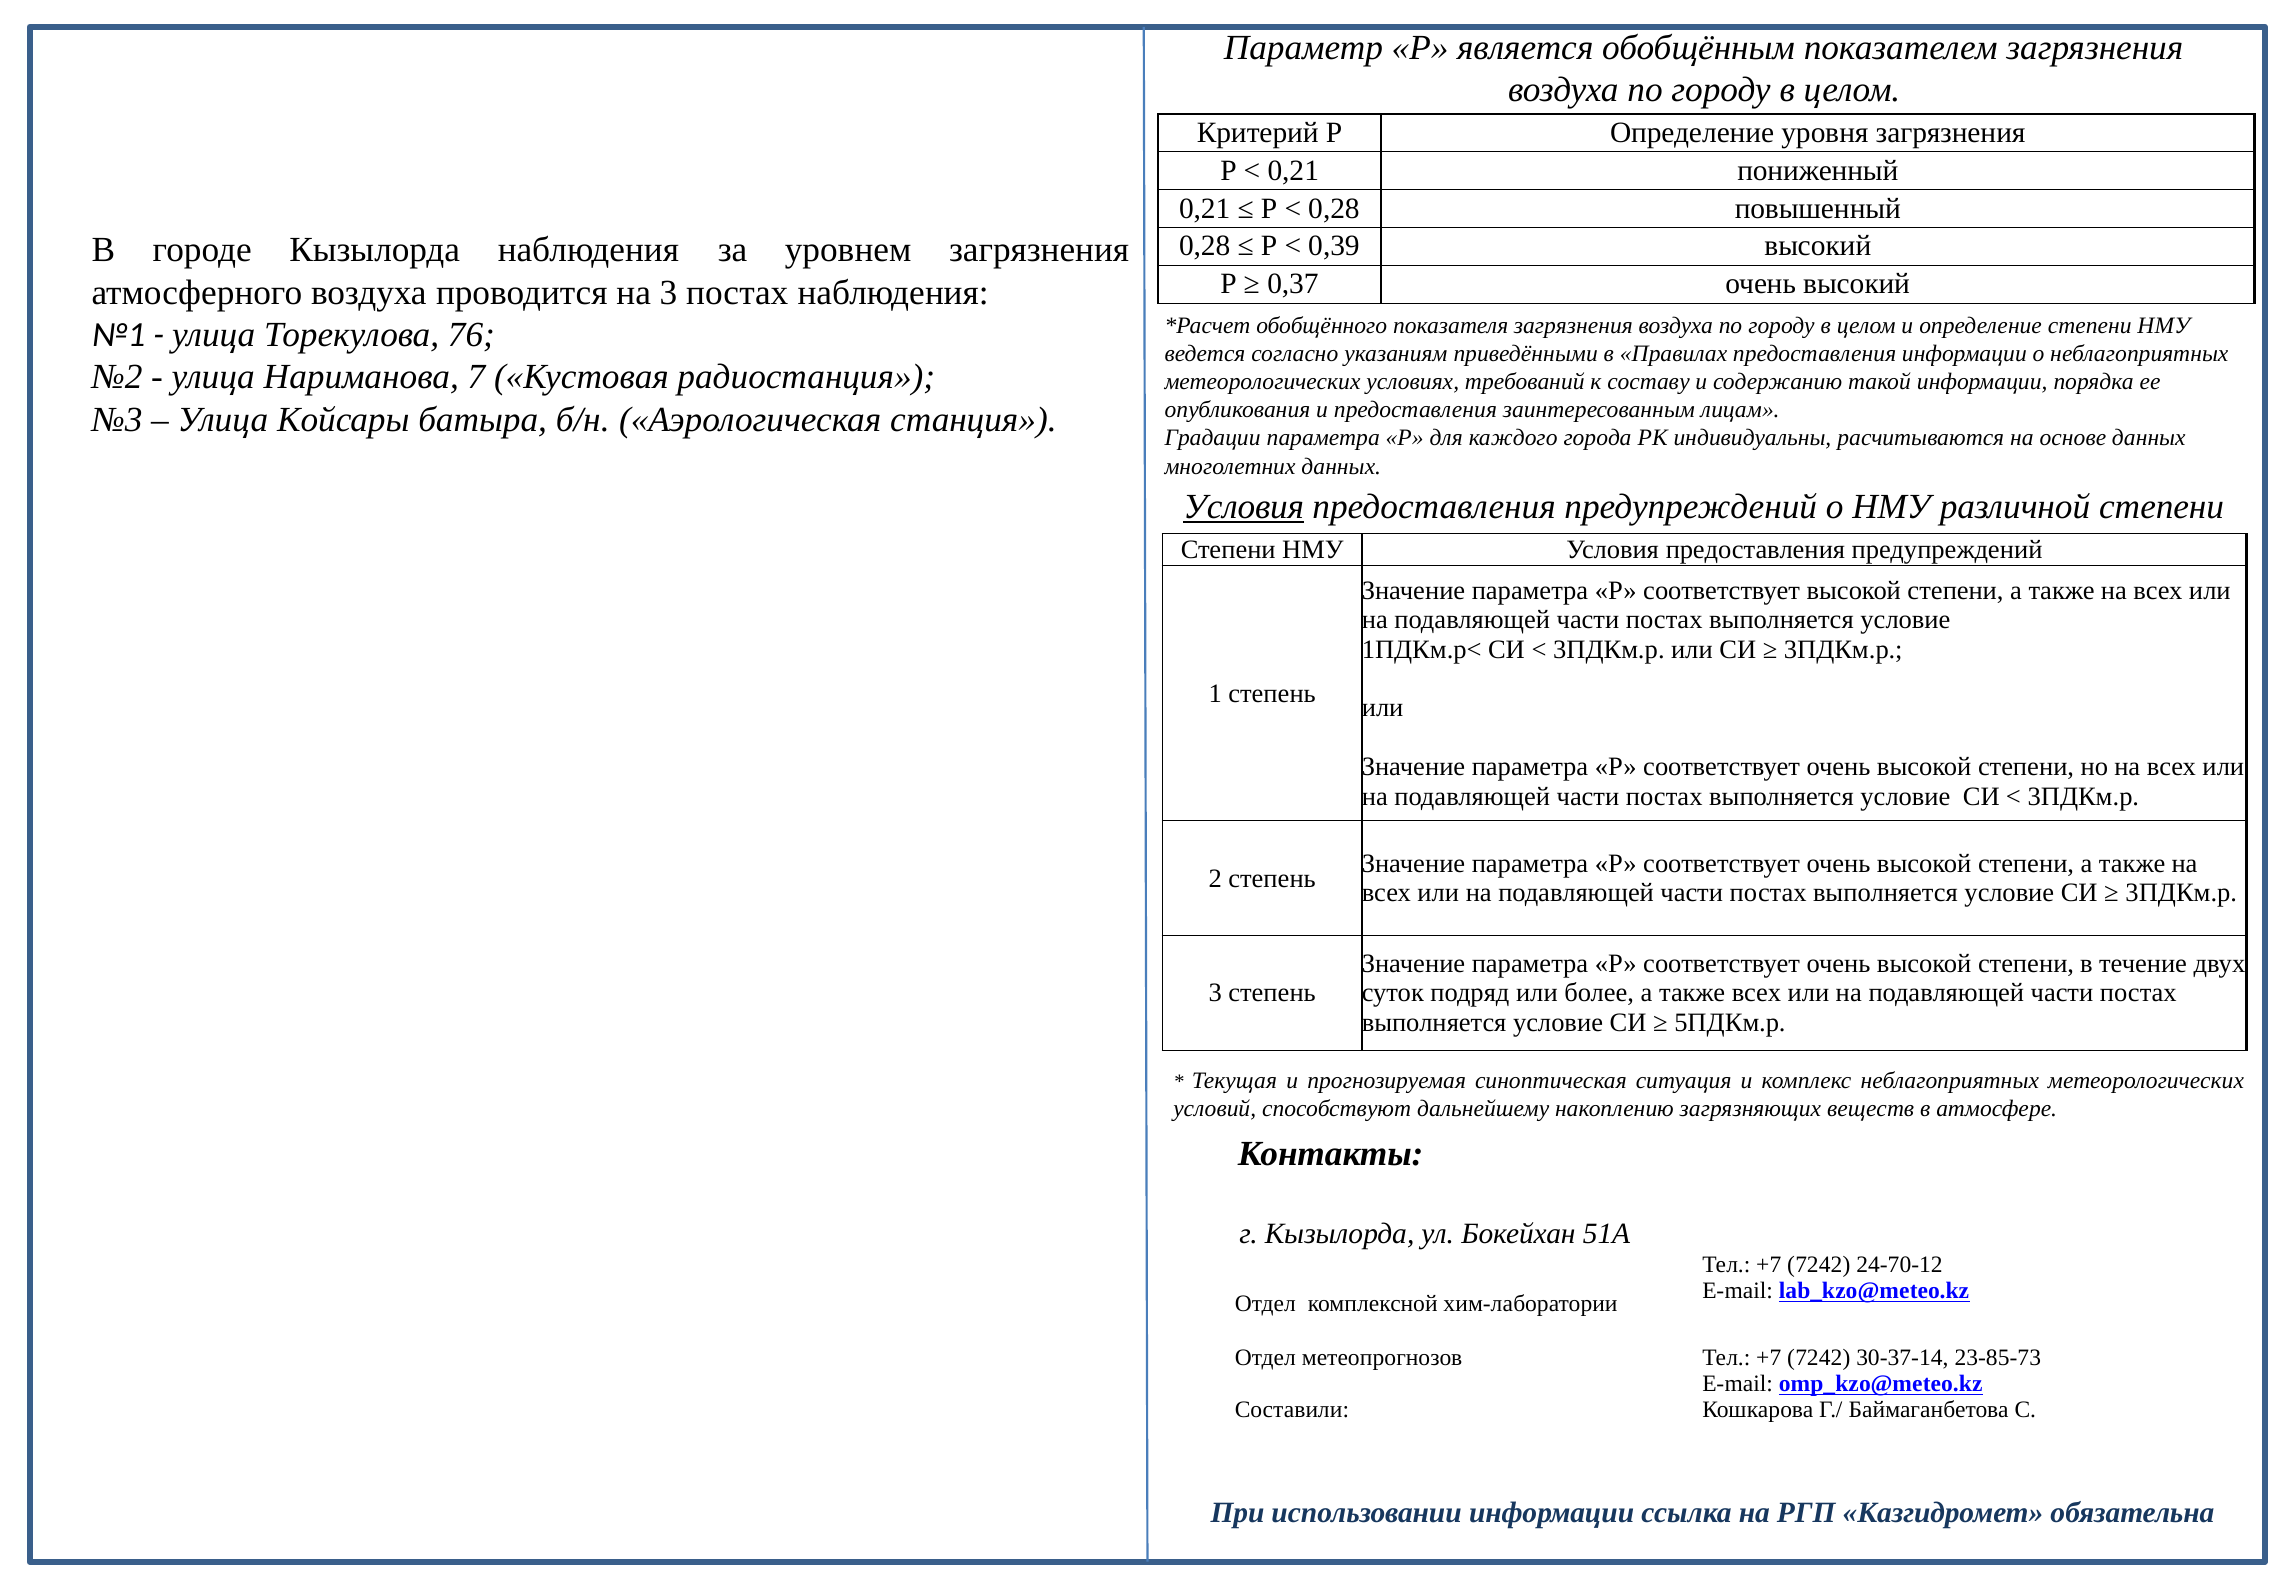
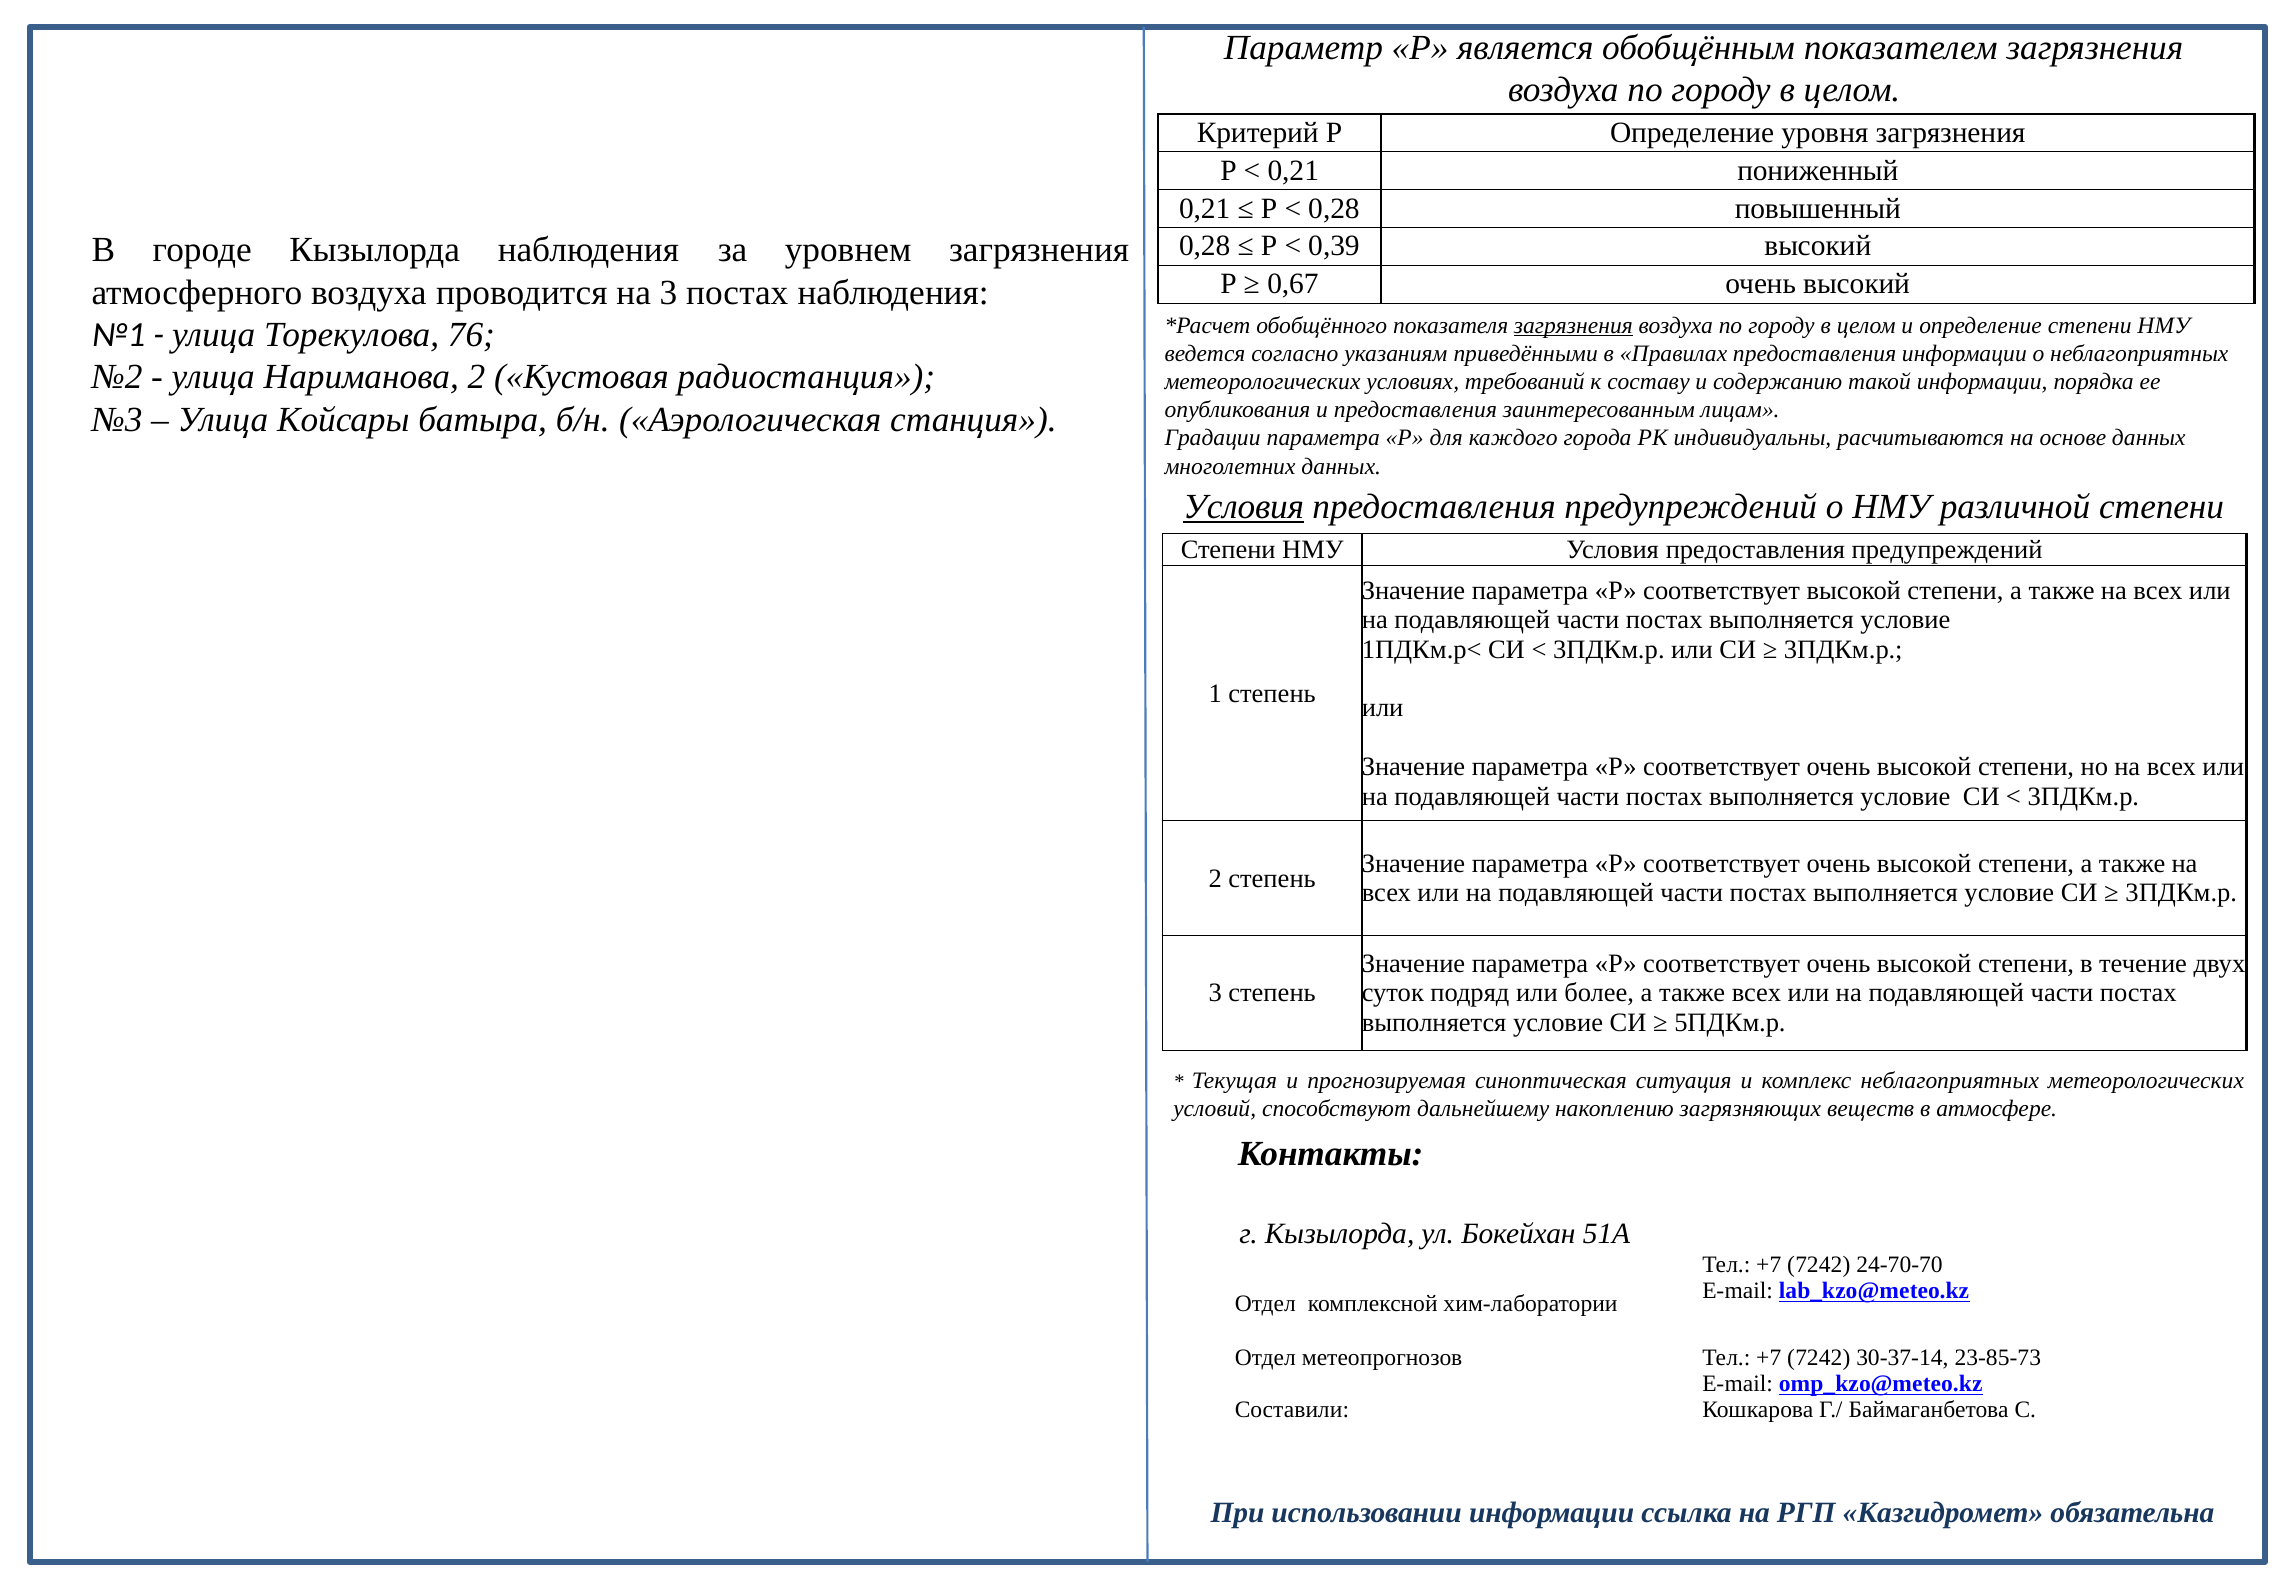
0,37: 0,37 -> 0,67 (1293, 284)
загрязнения underline: none -> present (1573, 325)
Нариманова 7: 7 -> 2 (476, 377)
24-70-12: 24-70-12 -> 24-70-70 (1899, 1265)
